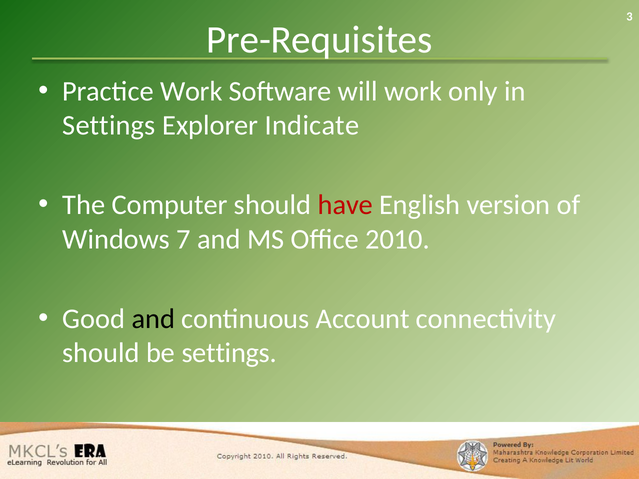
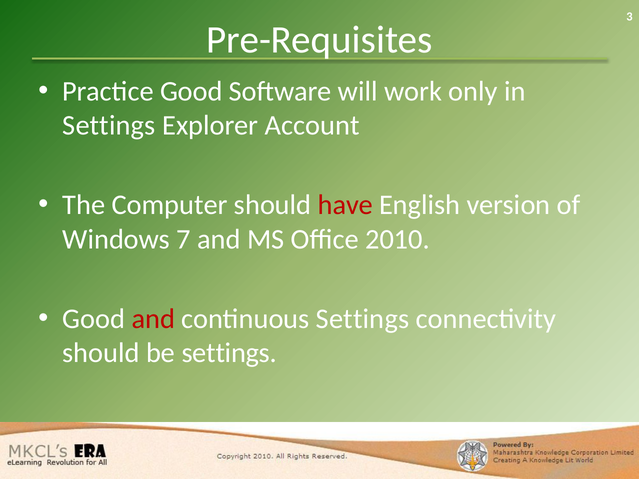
Practice Work: Work -> Good (191, 91)
Indicate: Indicate -> Account (312, 126)
and colour: black -> red (153, 319)
continuous Account: Account -> Settings (363, 319)
